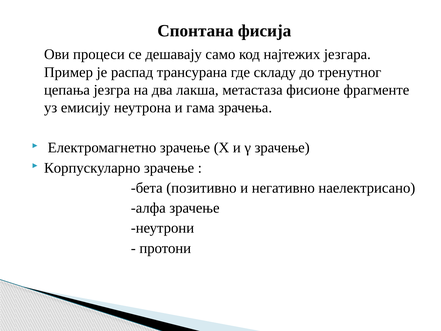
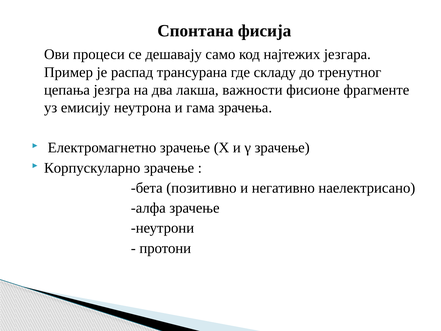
метастаза: метастаза -> важности (252, 90)
